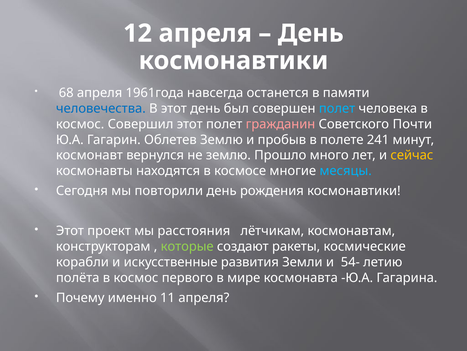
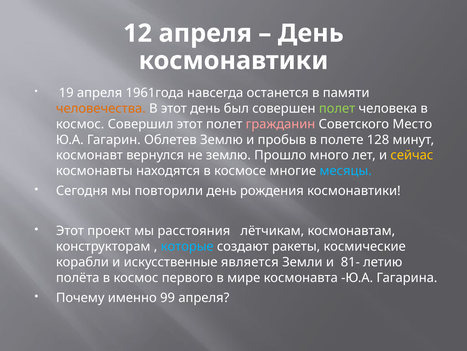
68: 68 -> 19 (66, 93)
человечества colour: blue -> orange (101, 108)
полет colour: light blue -> light green (337, 108)
Почти: Почти -> Место (412, 124)
241: 241 -> 128 (378, 139)
которые colour: light green -> light blue (187, 246)
развития: развития -> является (250, 262)
54-: 54- -> 81- (350, 262)
11: 11 -> 99 (168, 297)
